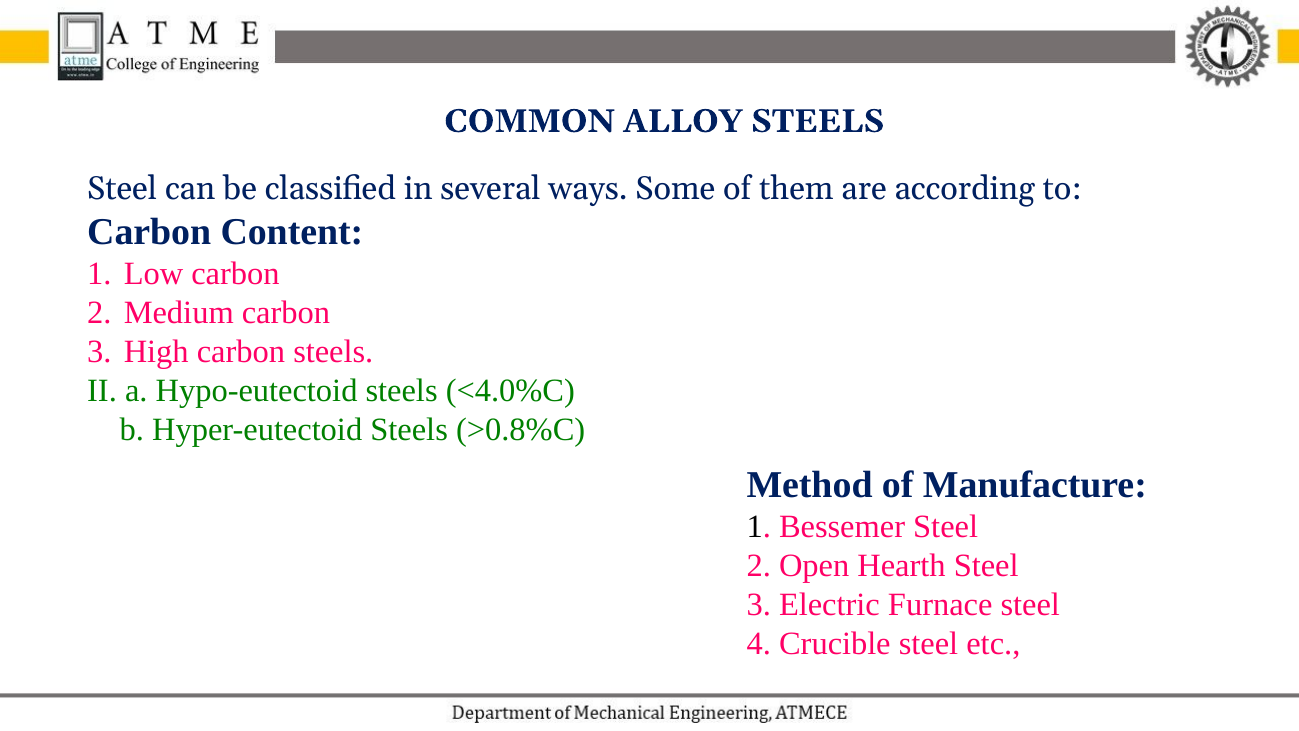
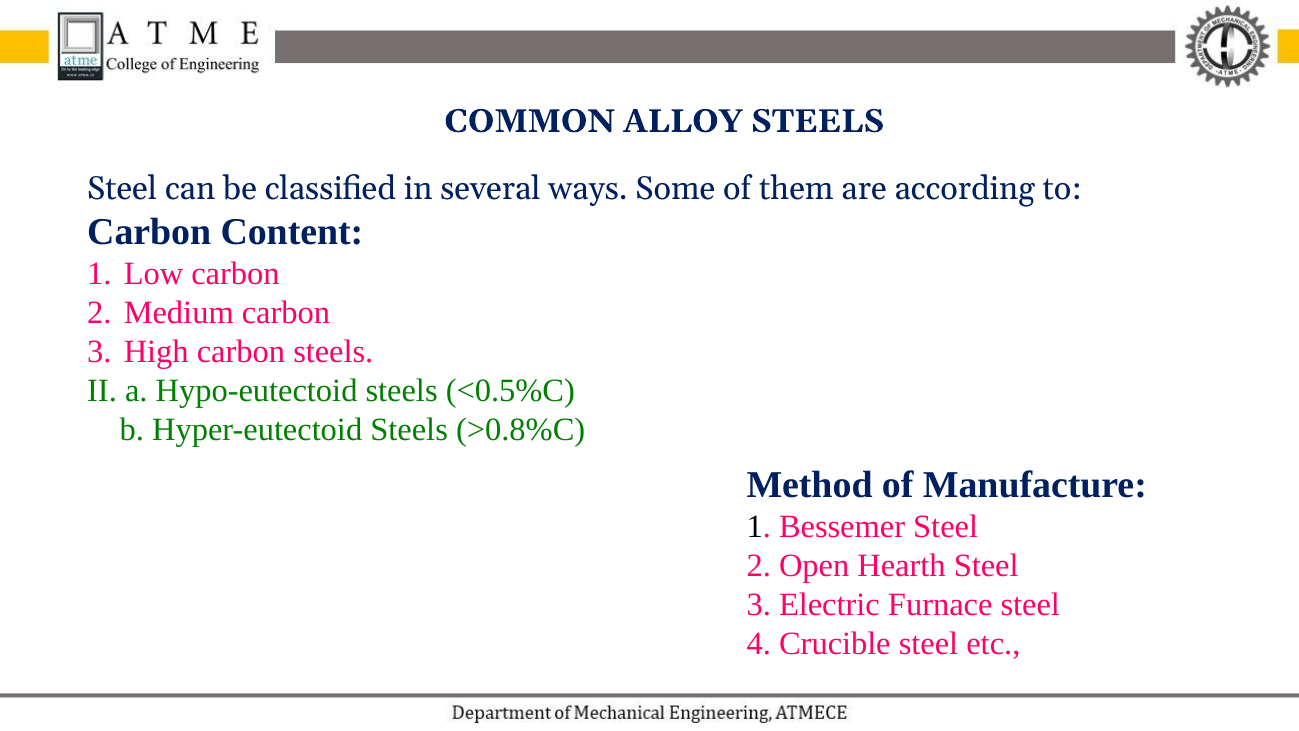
˂4.0%C: ˂4.0%C -> ˂0.5%C (510, 390)
